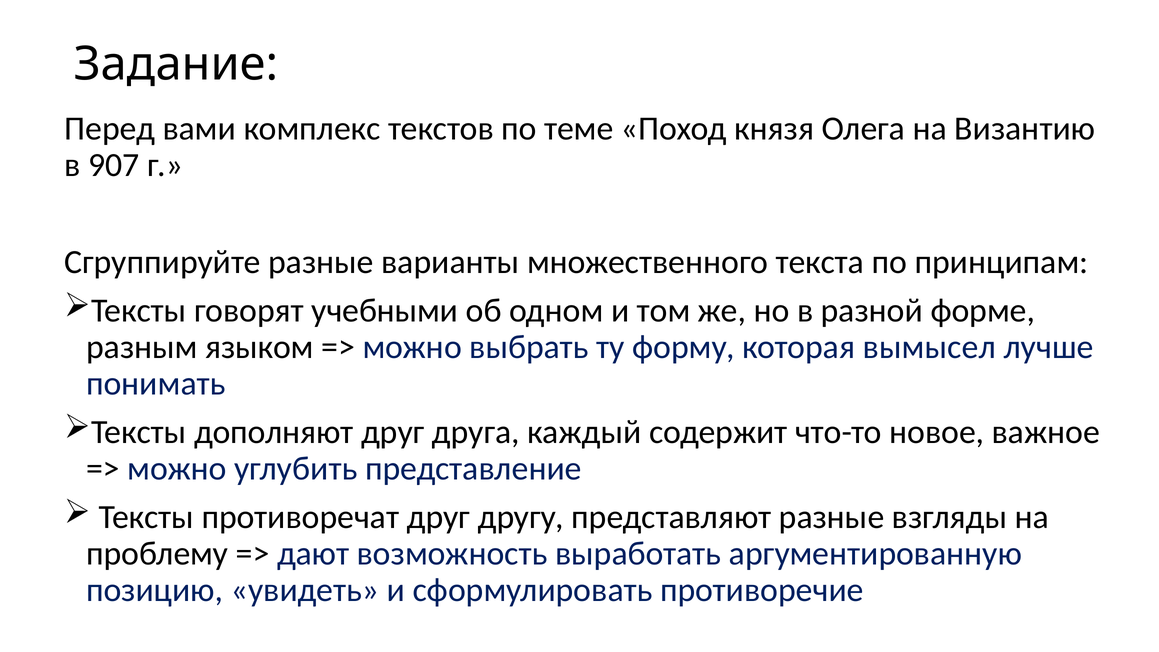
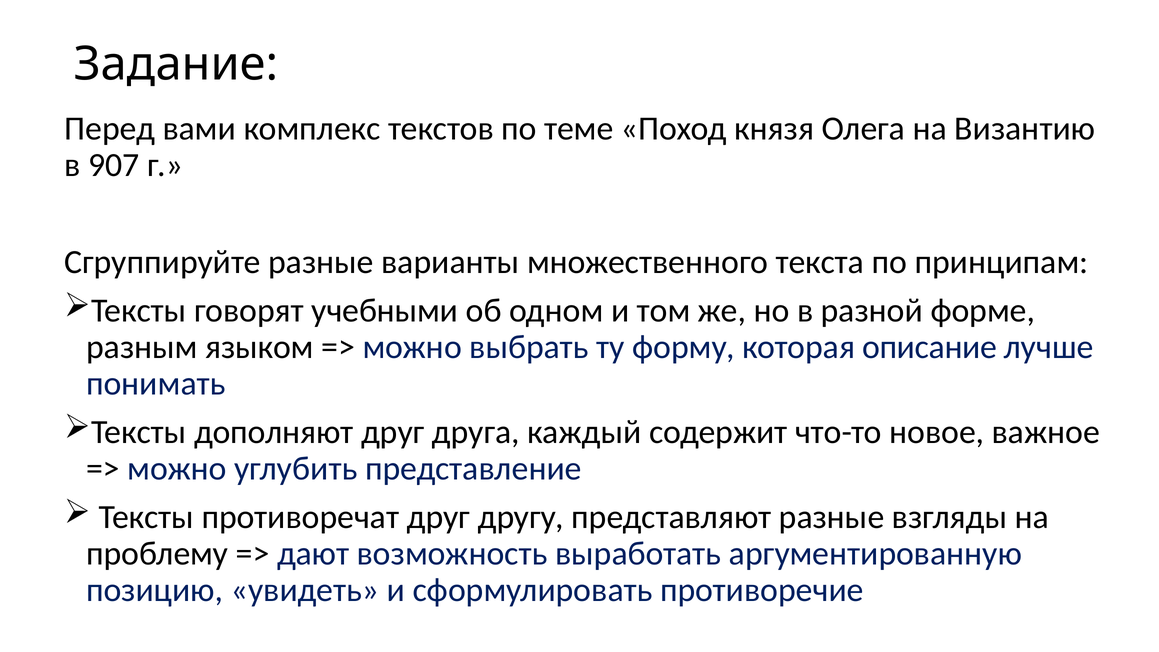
вымысел: вымысел -> описание (930, 347)
